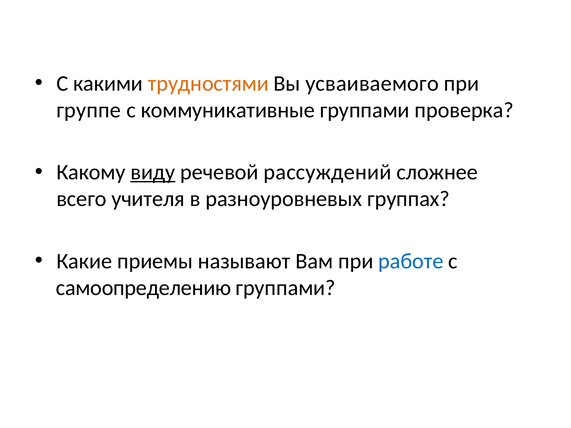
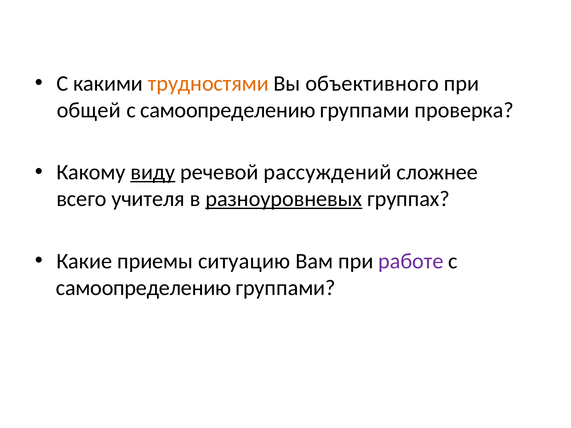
усваиваемого: усваиваемого -> объективного (372, 83)
группе: группе -> общей (89, 110)
коммуникативные: коммуникативные -> самоопределению (228, 110)
разноуровневых underline: none -> present (284, 199)
называют: называют -> ситуацию (244, 261)
работе colour: blue -> purple (411, 261)
